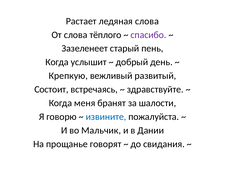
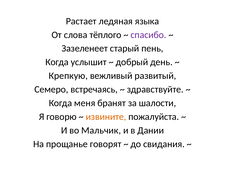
ледяная слова: слова -> языка (147, 21)
Состоит: Состоит -> Семеро (51, 89)
извините colour: blue -> orange (106, 117)
